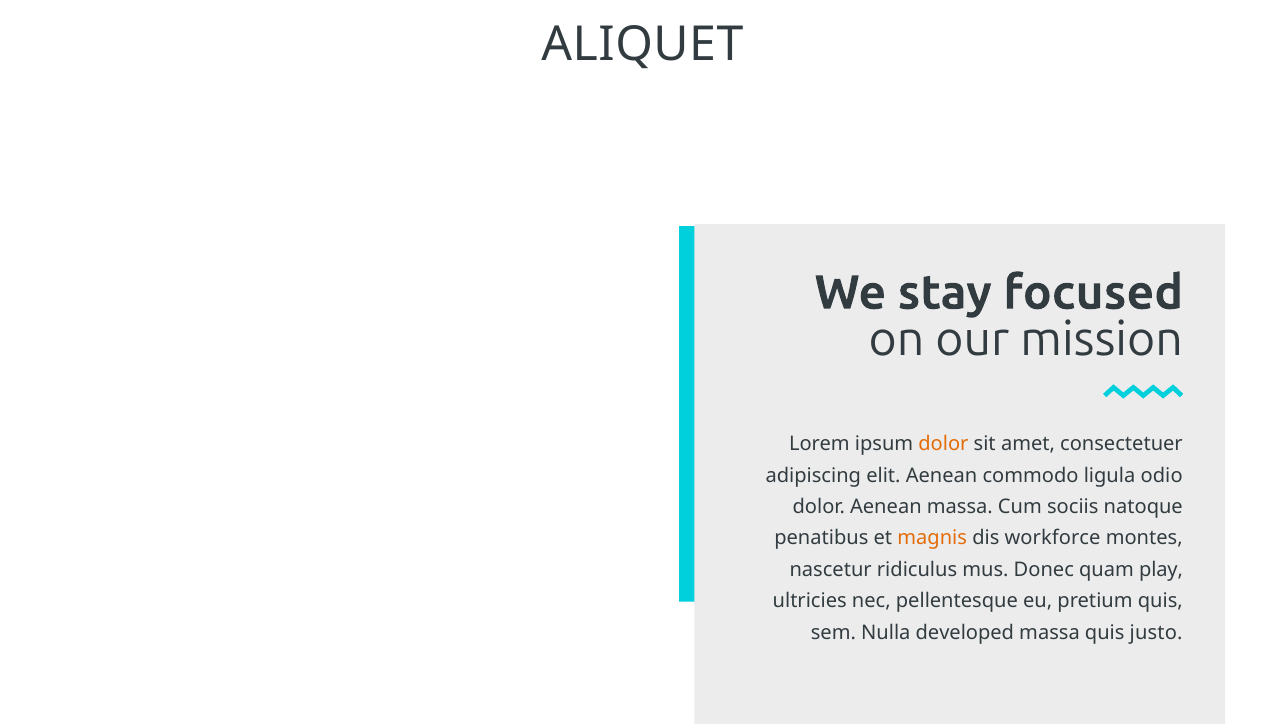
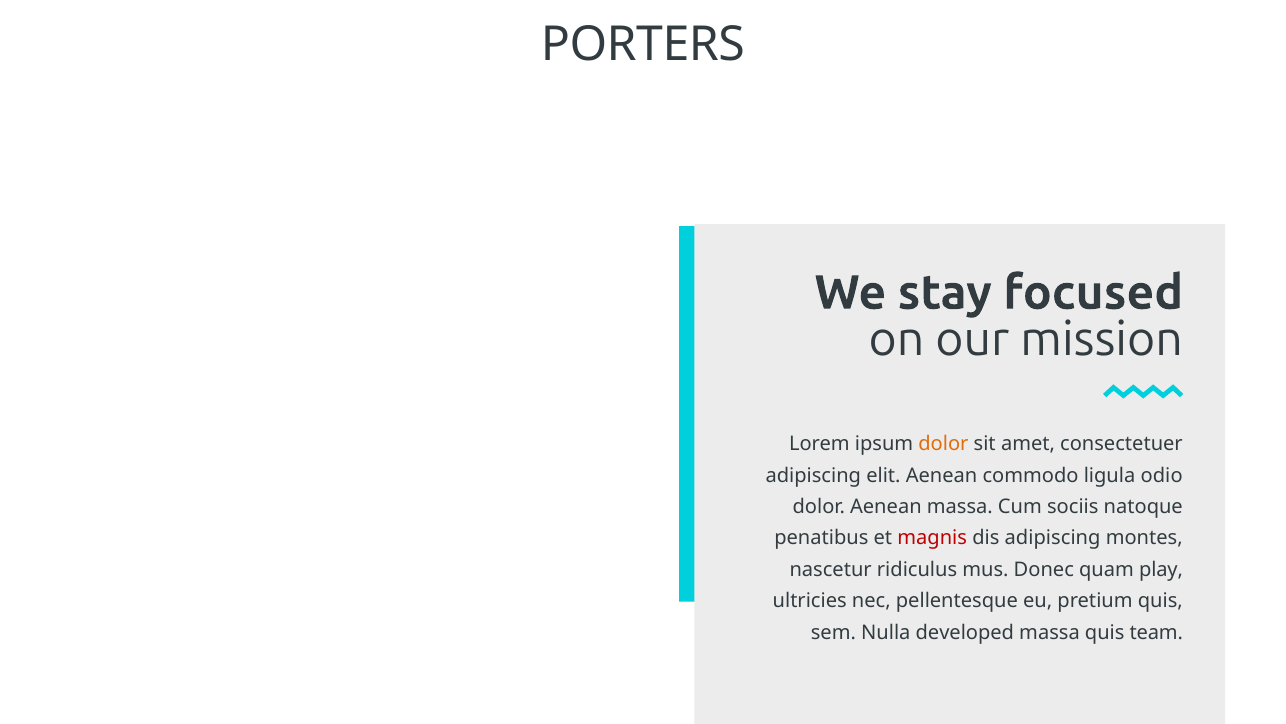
ALIQUET: ALIQUET -> PORTERS (643, 45)
magnis colour: orange -> red (932, 538)
dis workforce: workforce -> adipiscing (1053, 538)
justo: justo -> team (1156, 632)
